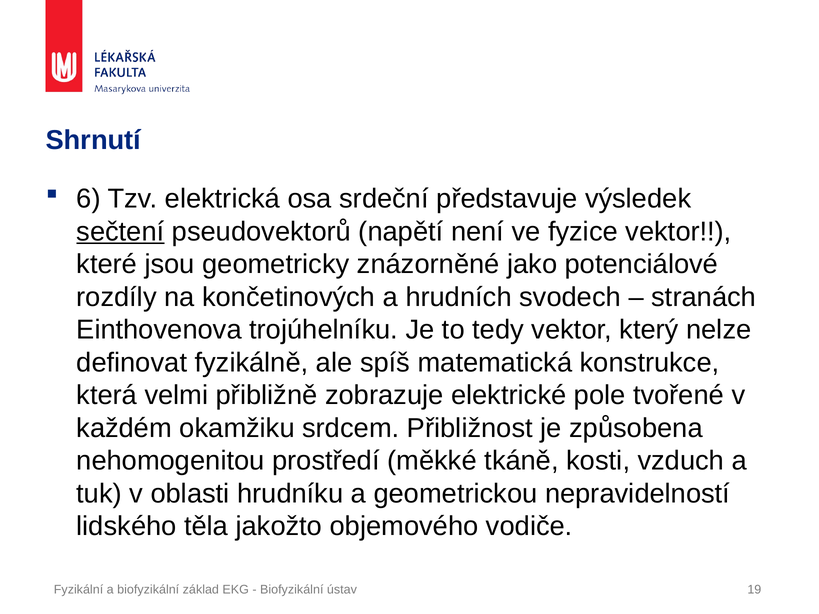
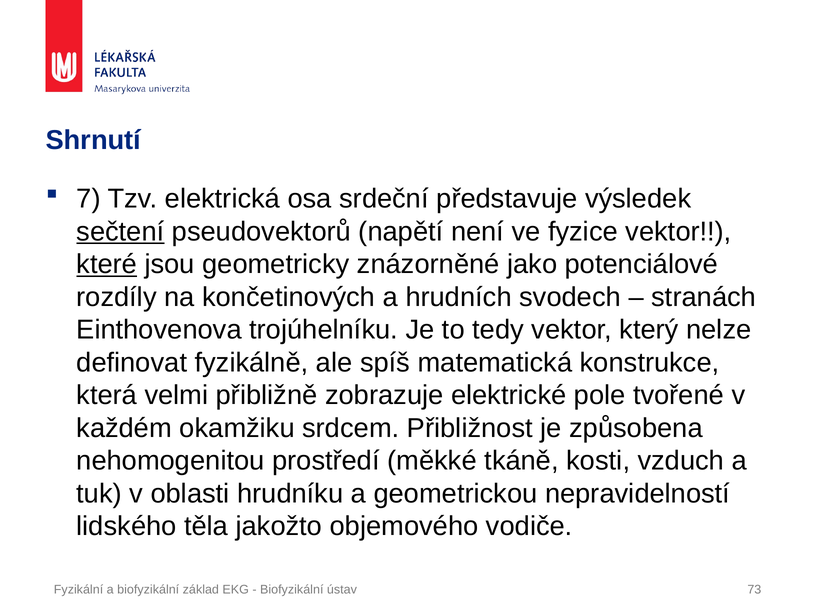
6: 6 -> 7 (89, 199)
které underline: none -> present (107, 265)
19: 19 -> 73 (754, 590)
